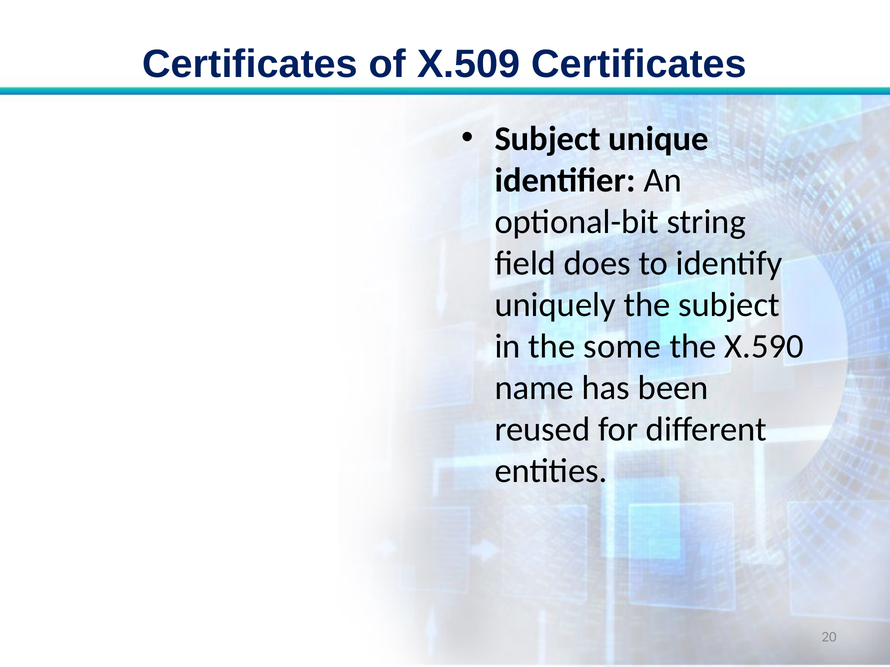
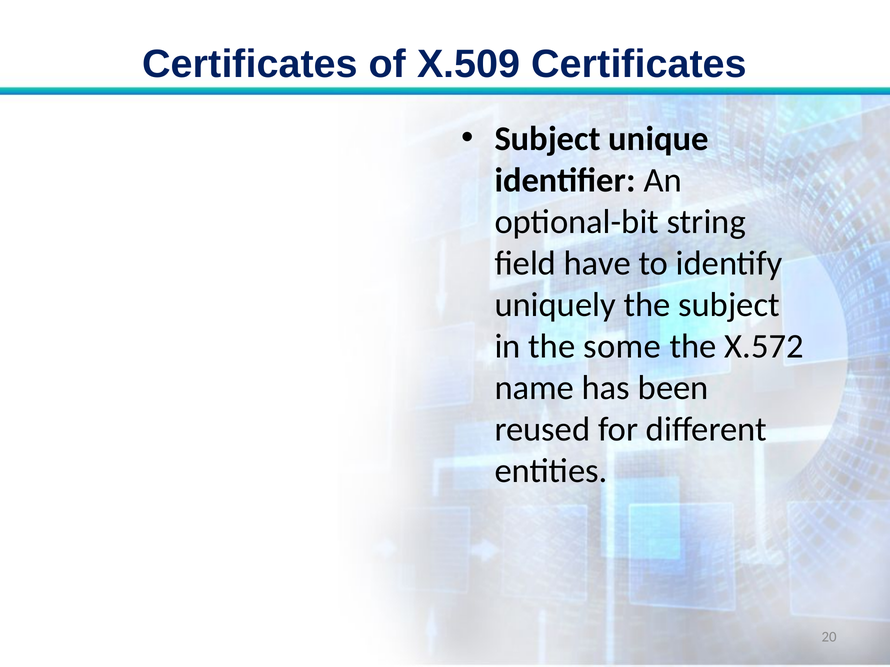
does: does -> have (597, 263)
X.590: X.590 -> X.572 (764, 347)
